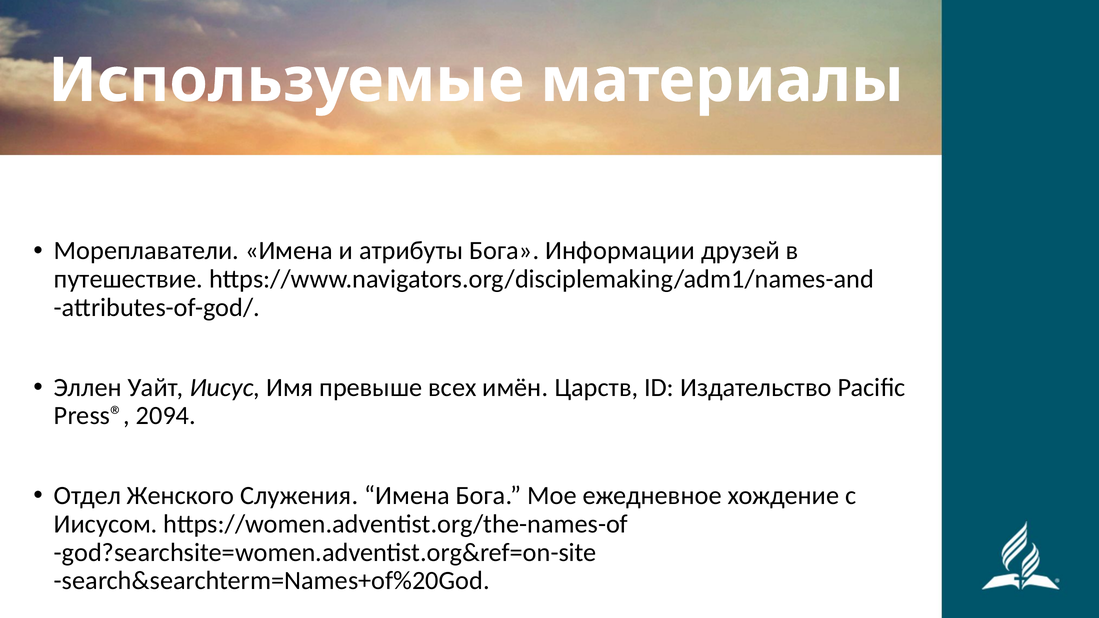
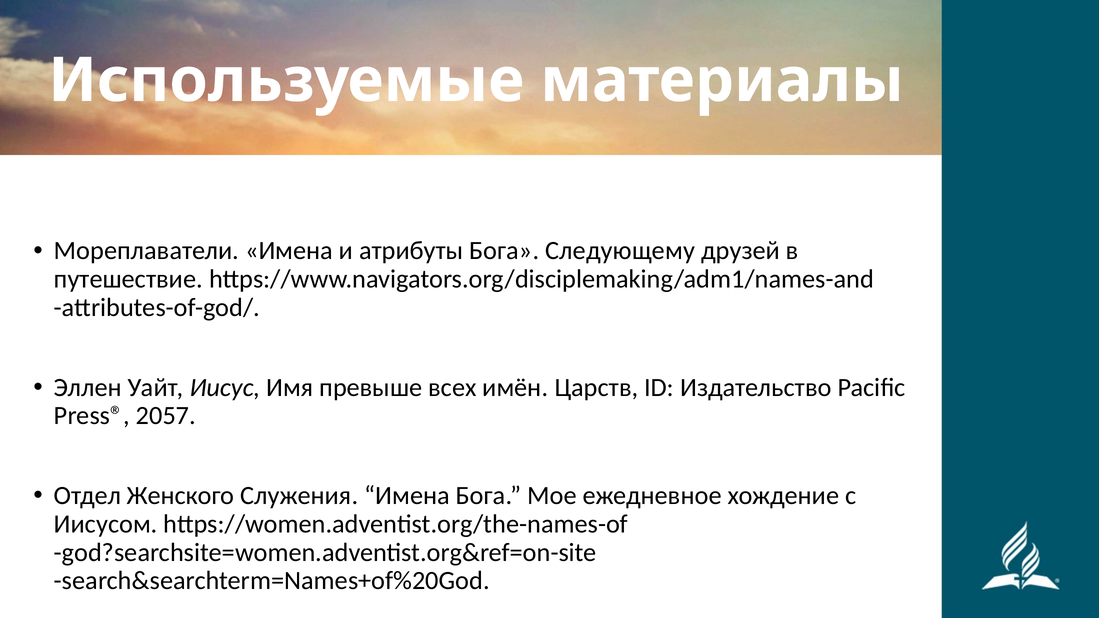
Информации: Информации -> Следующему (620, 251)
2094: 2094 -> 2057 (166, 416)
